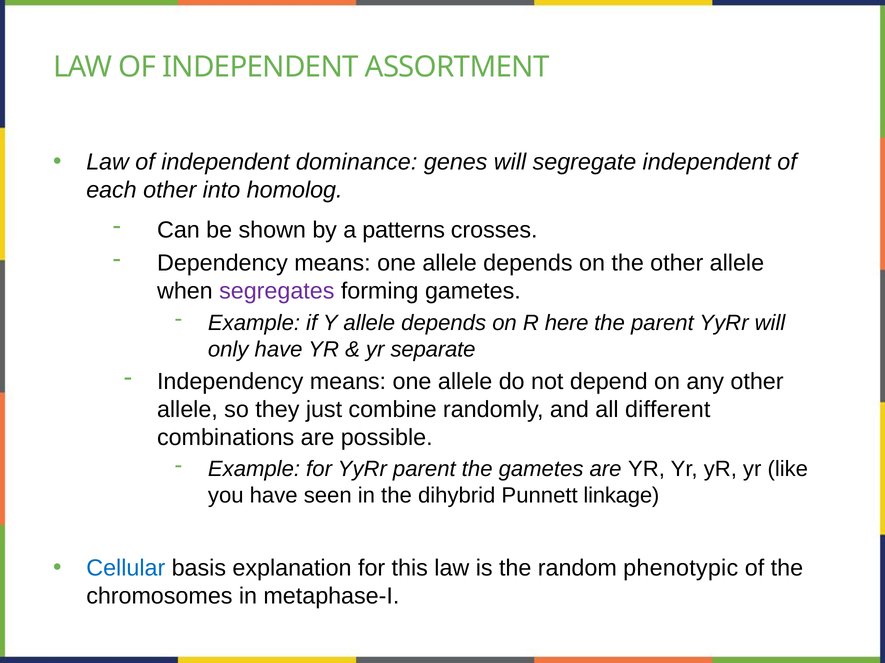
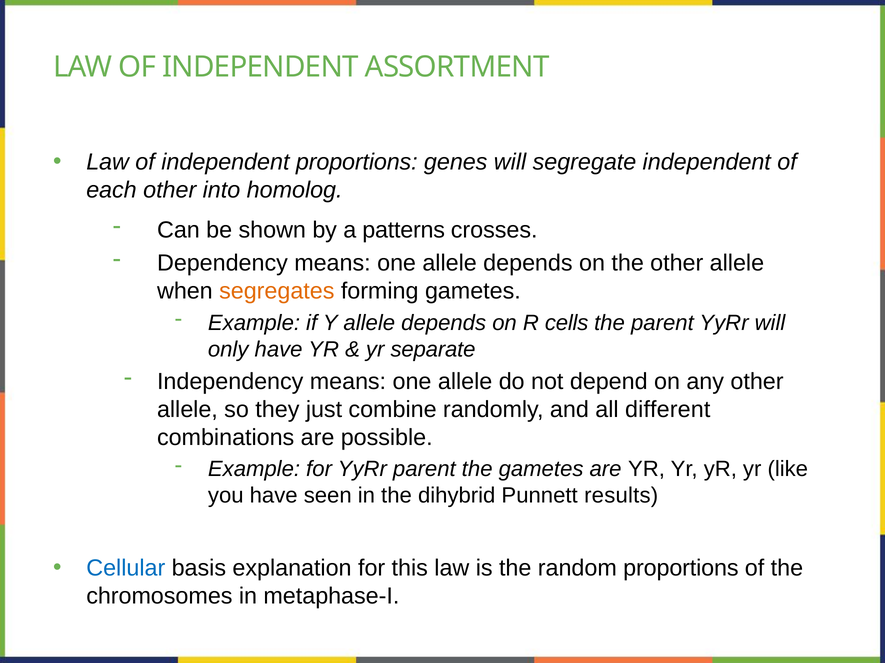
independent dominance: dominance -> proportions (357, 162)
segregates colour: purple -> orange (277, 291)
here: here -> cells (567, 323)
linkage: linkage -> results (621, 496)
random phenotypic: phenotypic -> proportions (681, 569)
